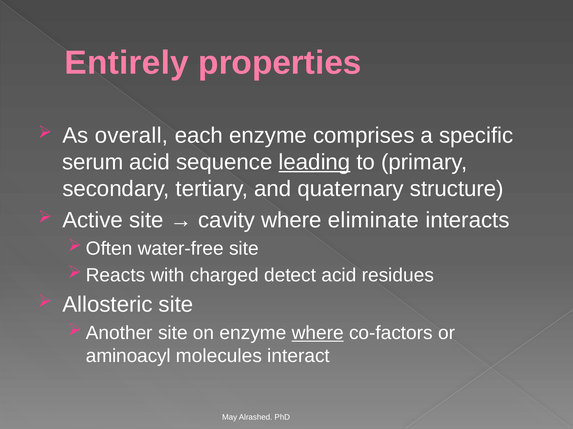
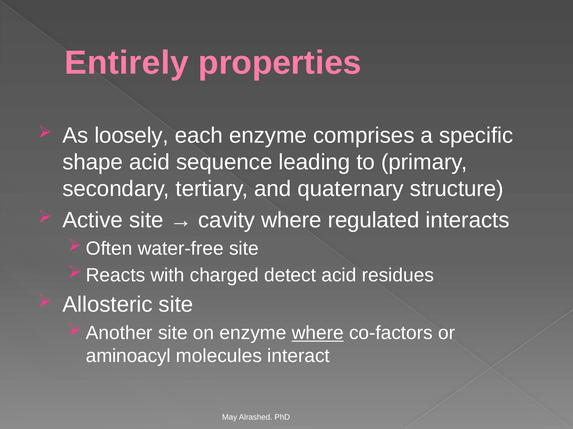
overall: overall -> loosely (132, 136)
serum: serum -> shape (93, 162)
leading underline: present -> none (314, 162)
eliminate: eliminate -> regulated (374, 220)
